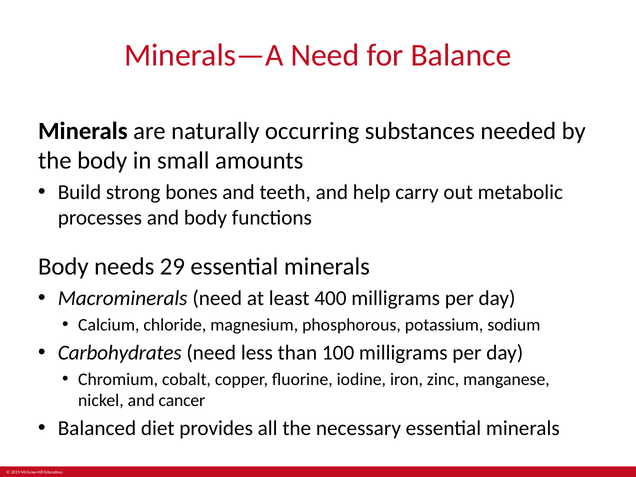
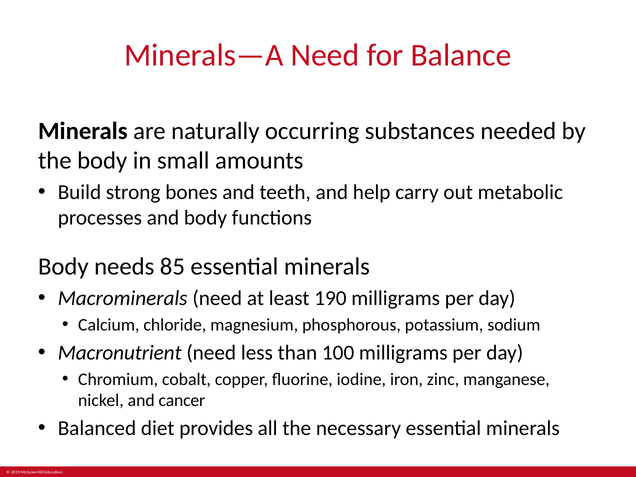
29: 29 -> 85 (172, 267)
400: 400 -> 190 (330, 298)
Carbohydrates: Carbohydrates -> Macronutrient (120, 353)
